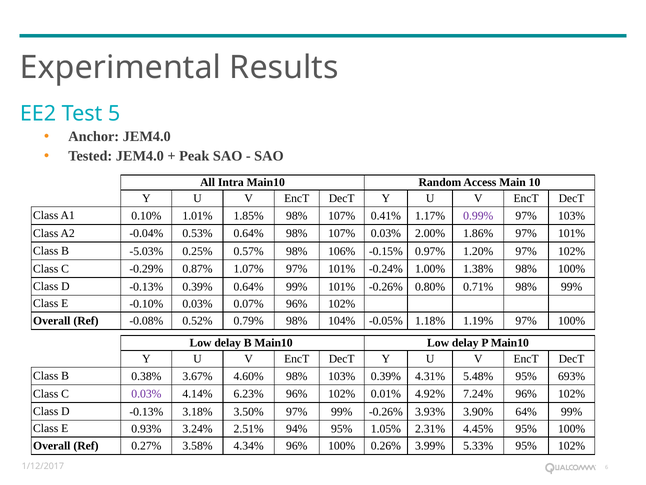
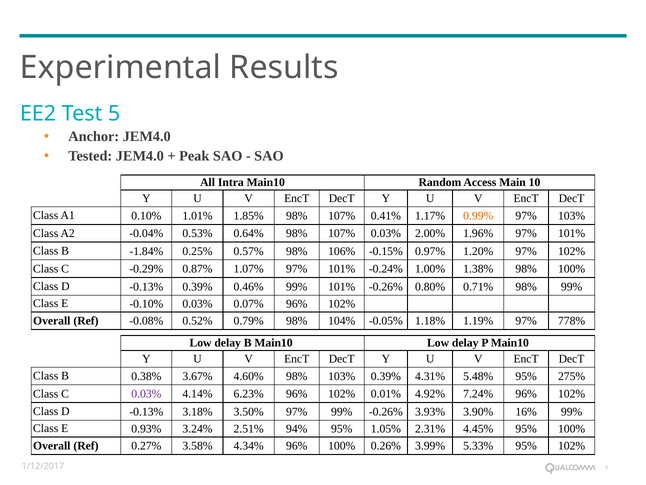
0.99% colour: purple -> orange (478, 216)
1.86%: 1.86% -> 1.96% (478, 233)
-5.03%: -5.03% -> -1.84% (146, 251)
0.39% 0.64%: 0.64% -> 0.46% (249, 286)
97% 100%: 100% -> 778% (572, 321)
693%: 693% -> 275% (572, 376)
64%: 64% -> 16% (526, 411)
